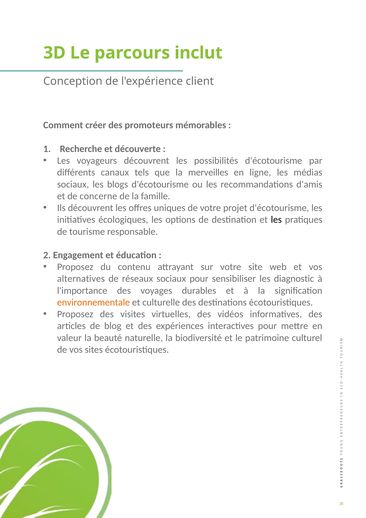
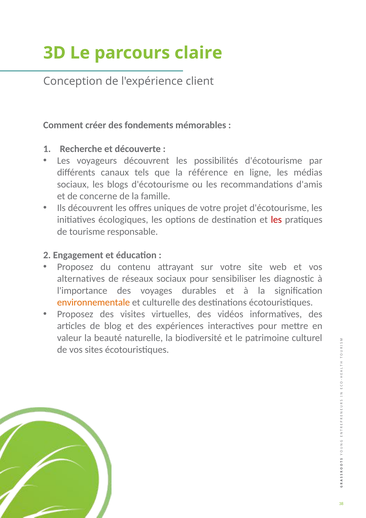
inclut: inclut -> claire (198, 53)
promoteurs: promoteurs -> fondements (149, 125)
merveilles: merveilles -> référence (208, 172)
les colour: black -> red (276, 220)
